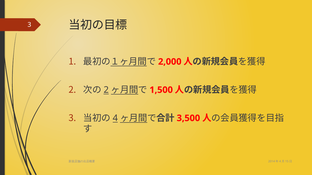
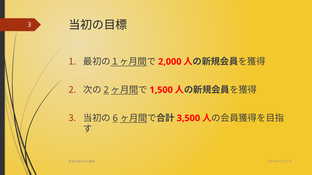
4: 4 -> 6 (115, 118)
